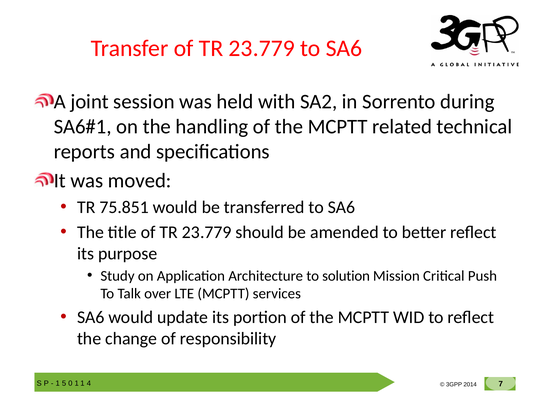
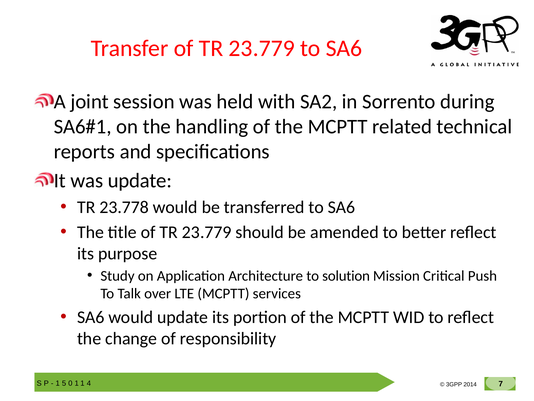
was moved: moved -> update (140, 180)
75.851: 75.851 -> 23.778 (124, 207)
